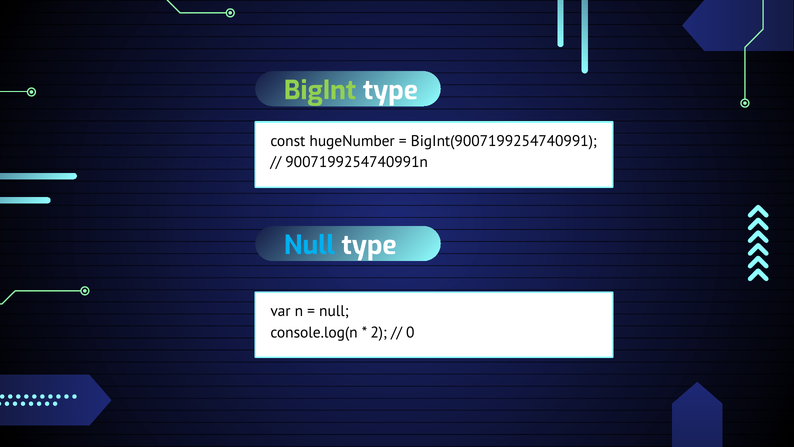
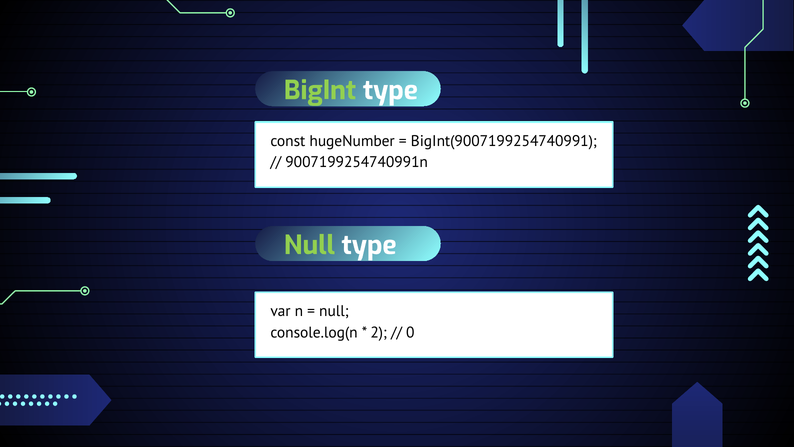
Null colour: light blue -> light green (309, 245)
